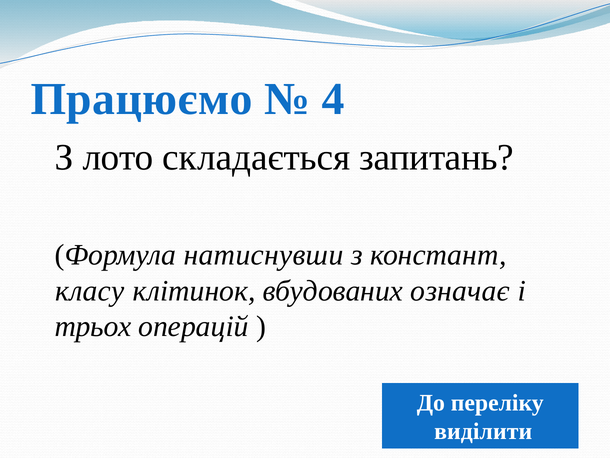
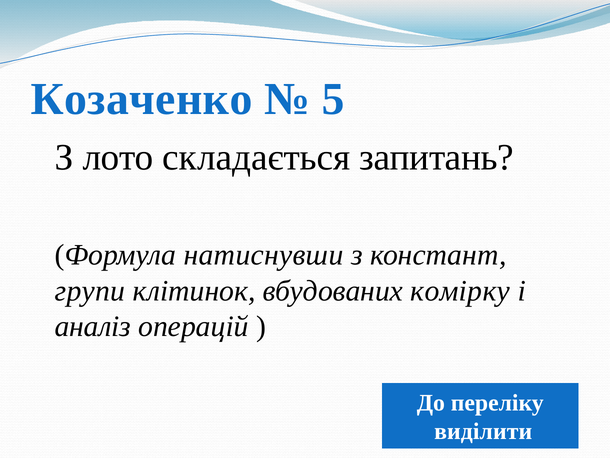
Працюємо: Працюємо -> Козаченко (141, 99)
4: 4 -> 5 (333, 99)
класу: класу -> групи (90, 290)
означає: означає -> комірку (460, 290)
трьох: трьох -> аналіз (93, 326)
